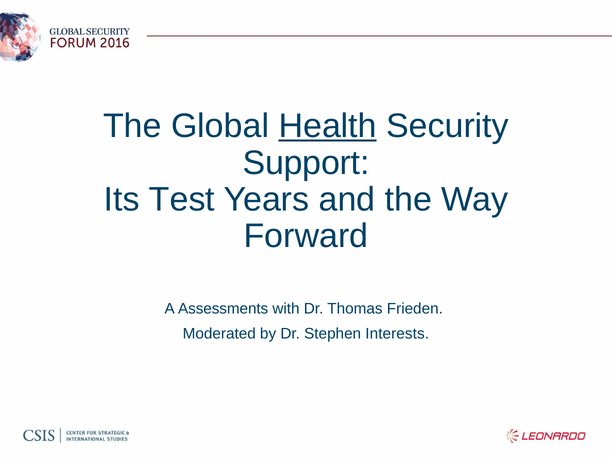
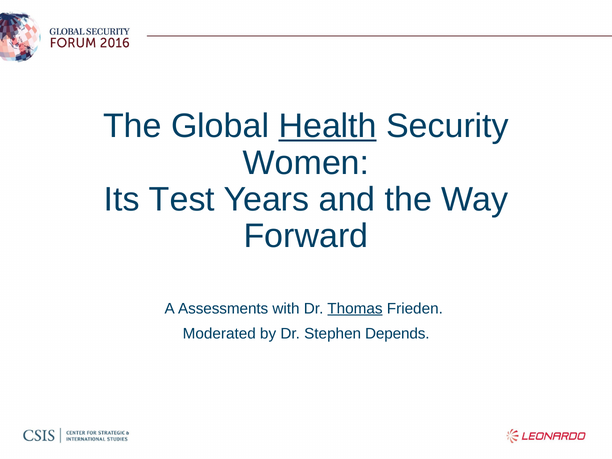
Support: Support -> Women (306, 163)
Thomas underline: none -> present (355, 308)
Interests: Interests -> Depends (397, 334)
